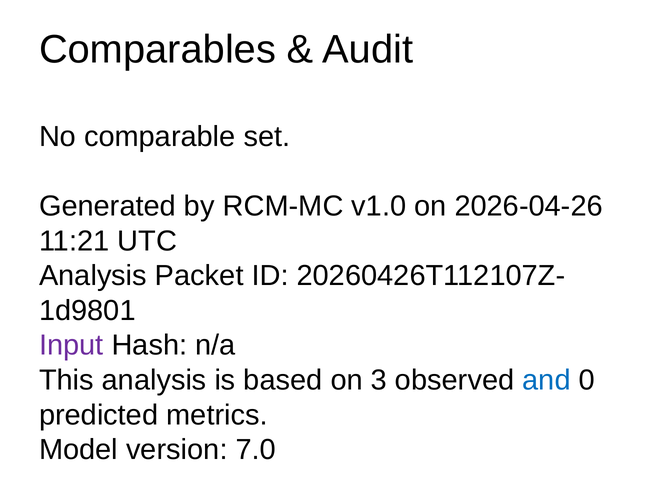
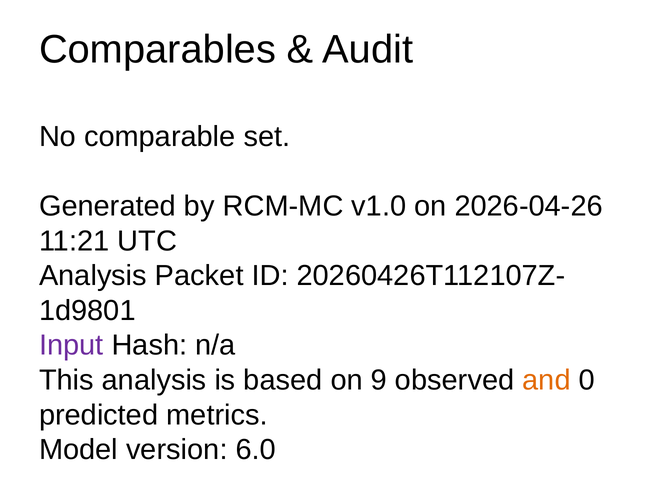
3: 3 -> 9 (379, 380)
and colour: blue -> orange (547, 380)
7.0: 7.0 -> 6.0 (256, 450)
